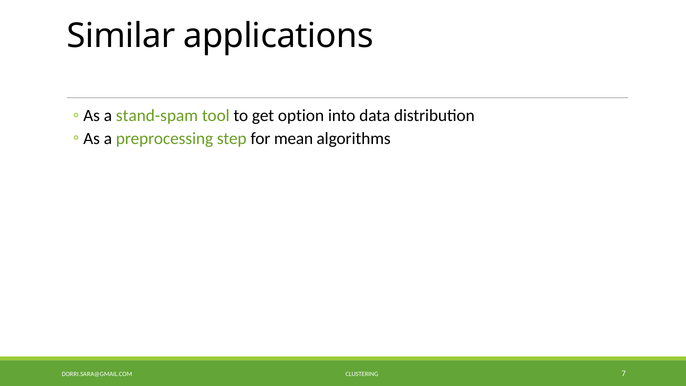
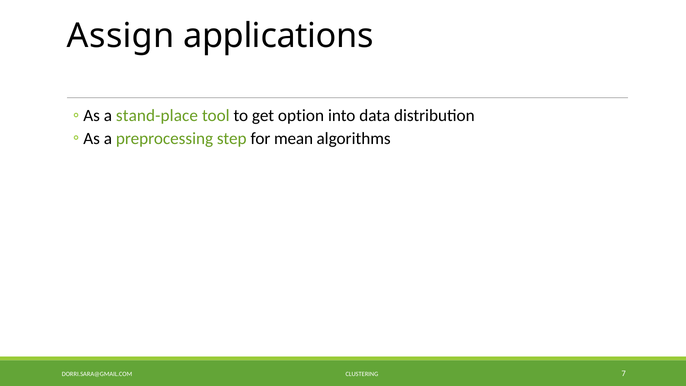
Similar: Similar -> Assign (121, 36)
stand-spam: stand-spam -> stand-place (157, 116)
